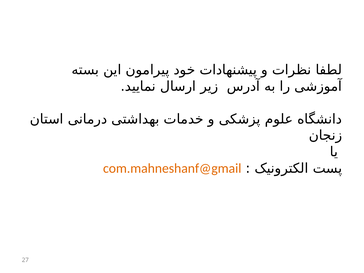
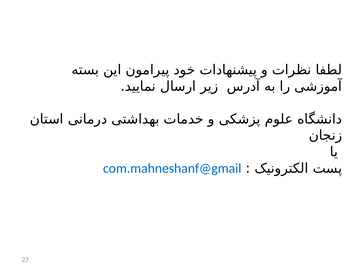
com.mahneshanf@gmail colour: orange -> blue (172, 168)
